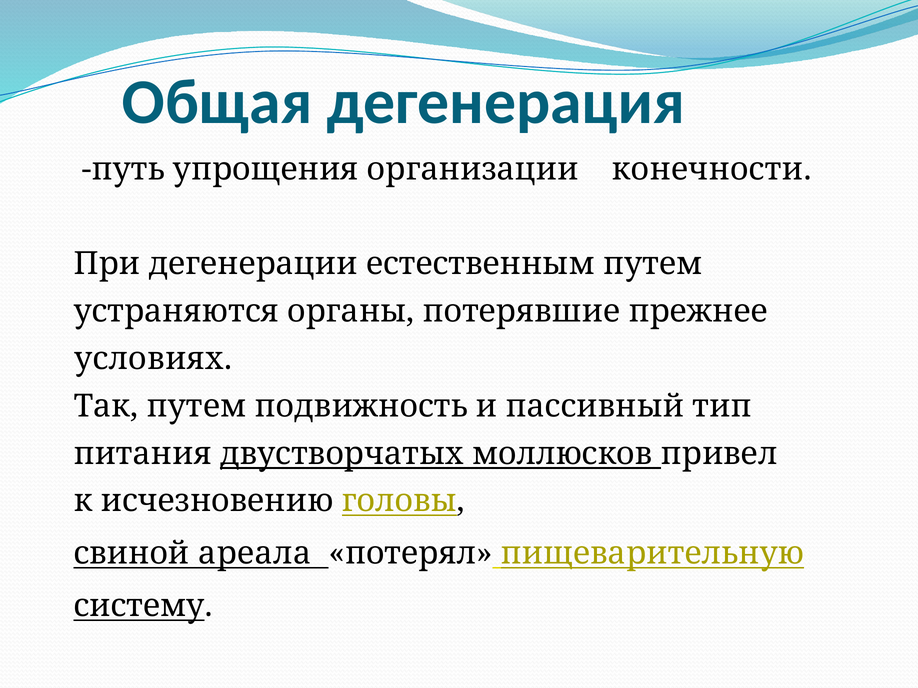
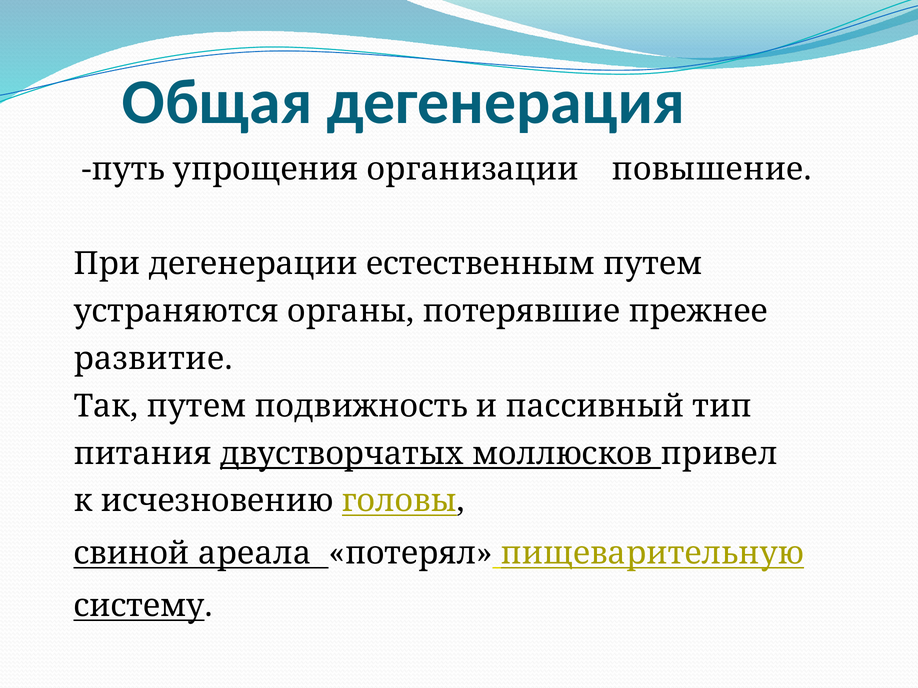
конечности: конечности -> повышение (712, 169)
условиях: условиях -> развитие (153, 359)
